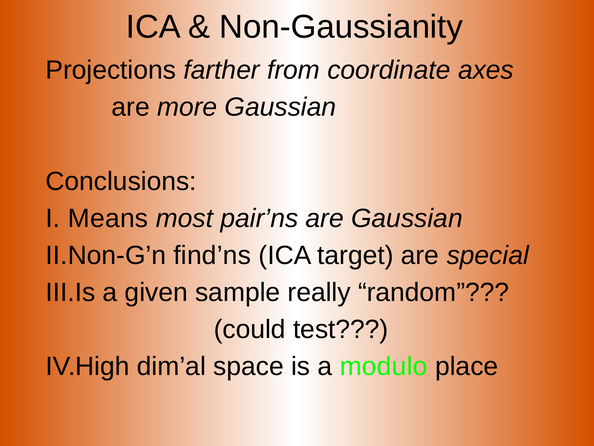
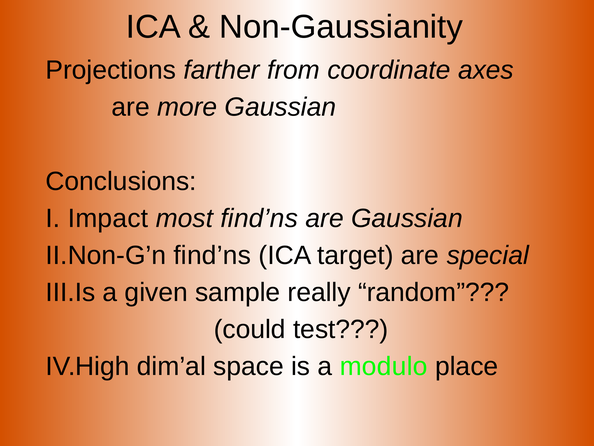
Means: Means -> Impact (108, 218)
most pair’ns: pair’ns -> find’ns (259, 218)
